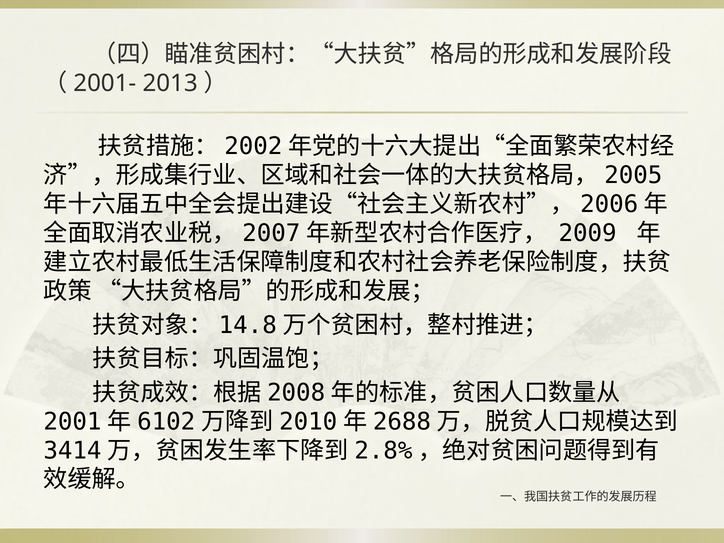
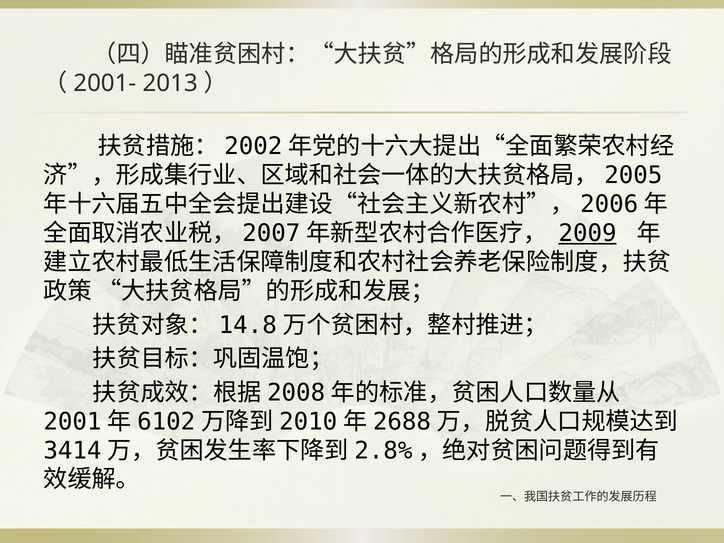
2009 underline: none -> present (588, 233)
